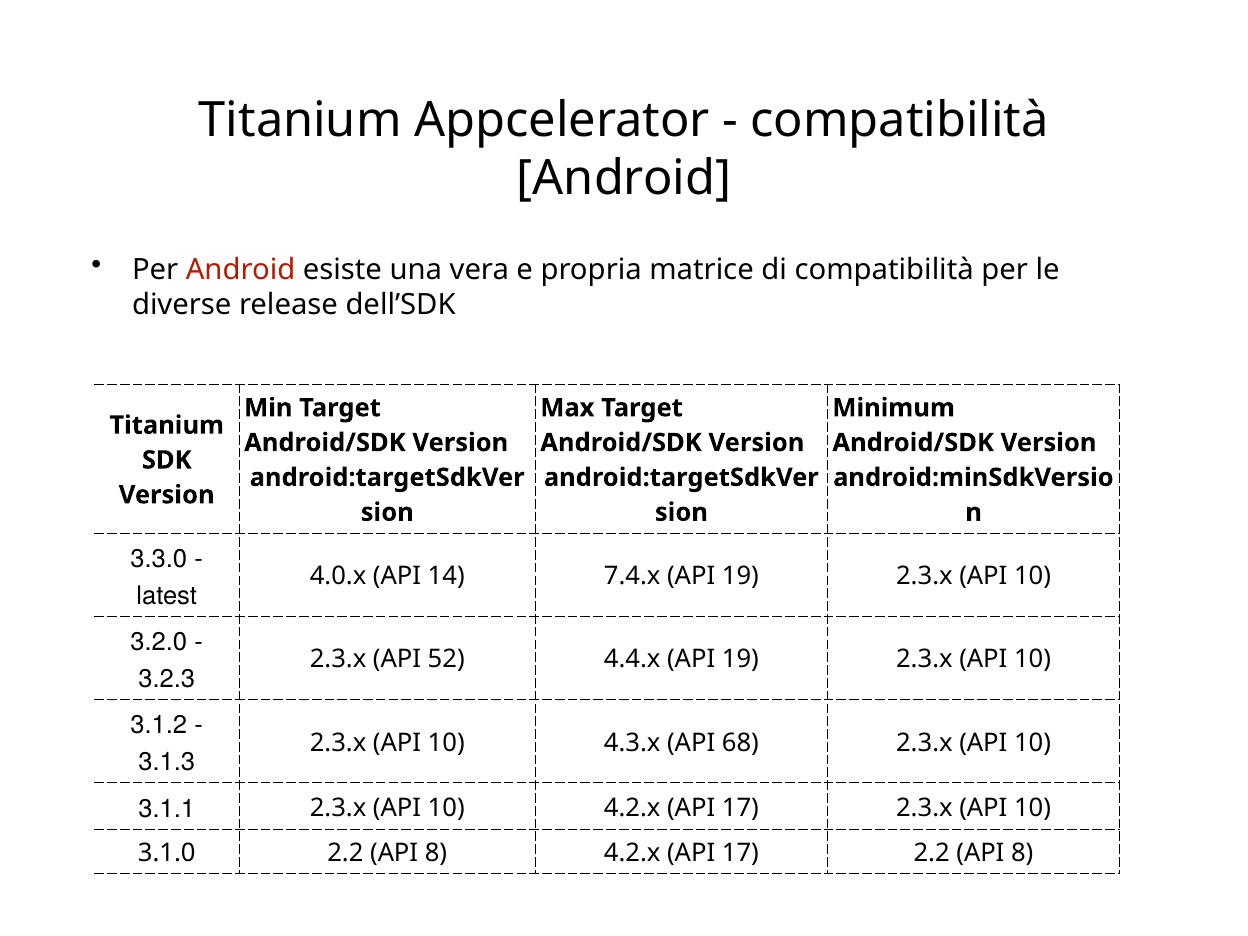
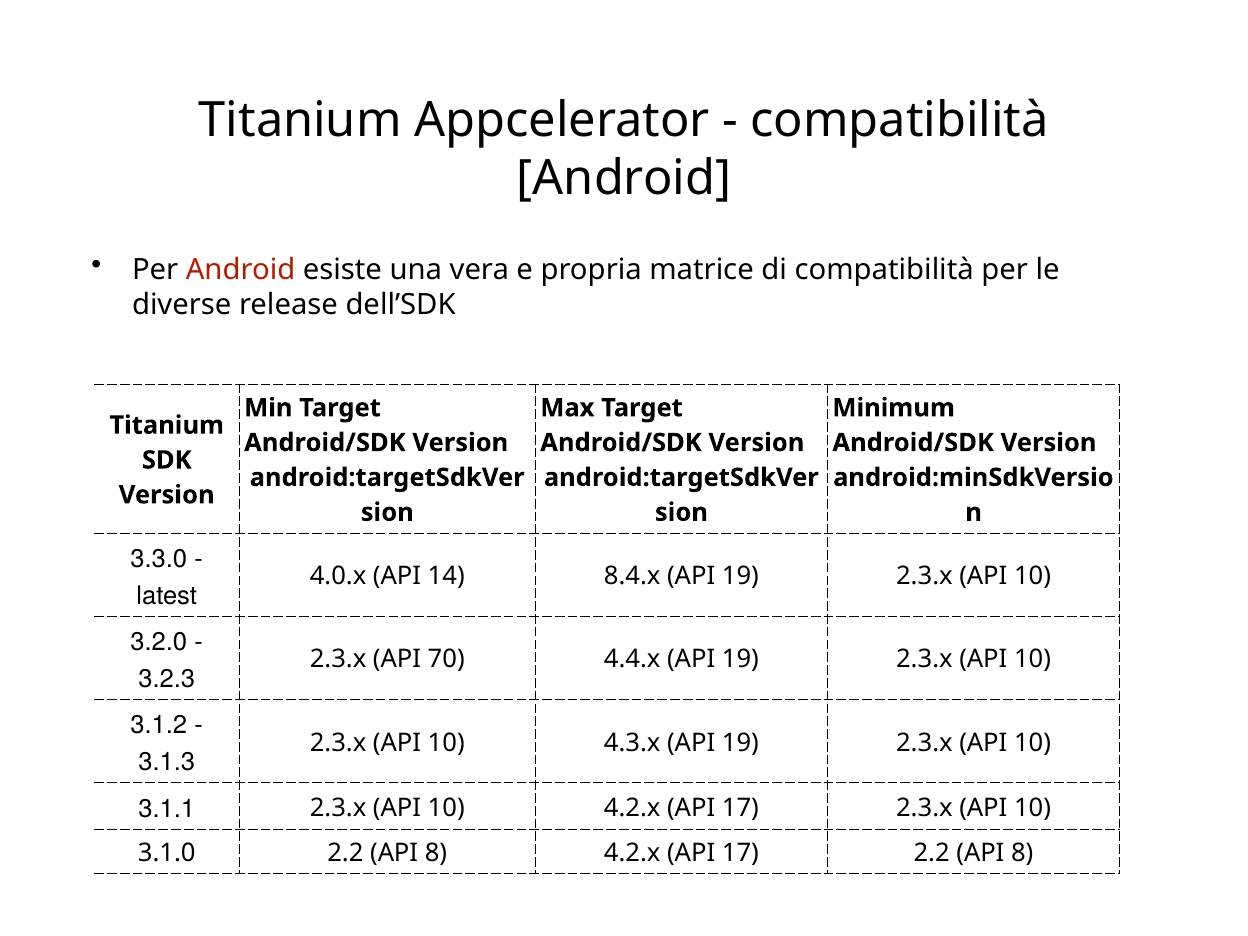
7.4.x: 7.4.x -> 8.4.x (632, 576)
52: 52 -> 70 (446, 659)
4.3.x API 68: 68 -> 19 (740, 743)
